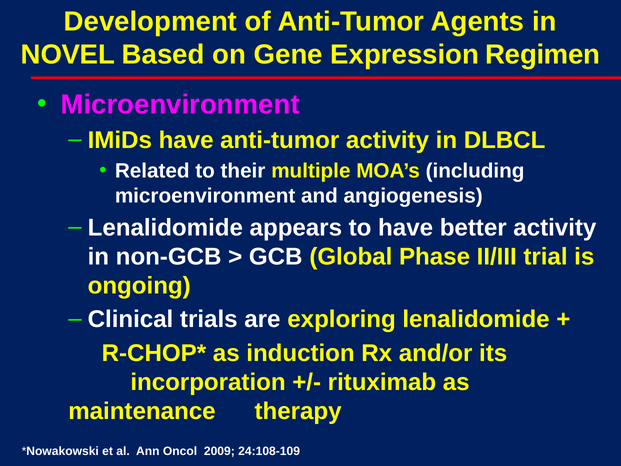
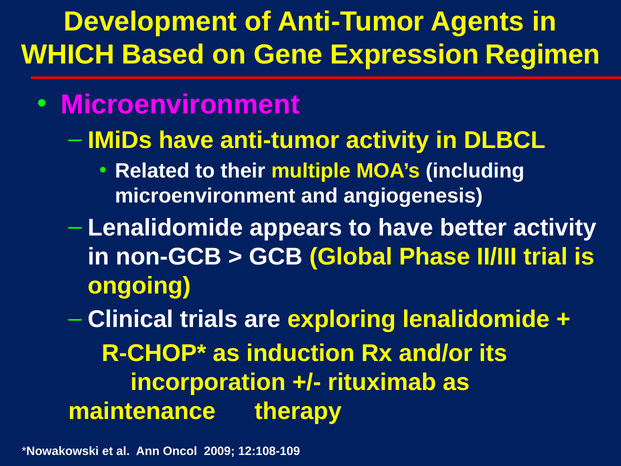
NOVEL: NOVEL -> WHICH (68, 55)
24:108-109: 24:108-109 -> 12:108-109 (269, 451)
